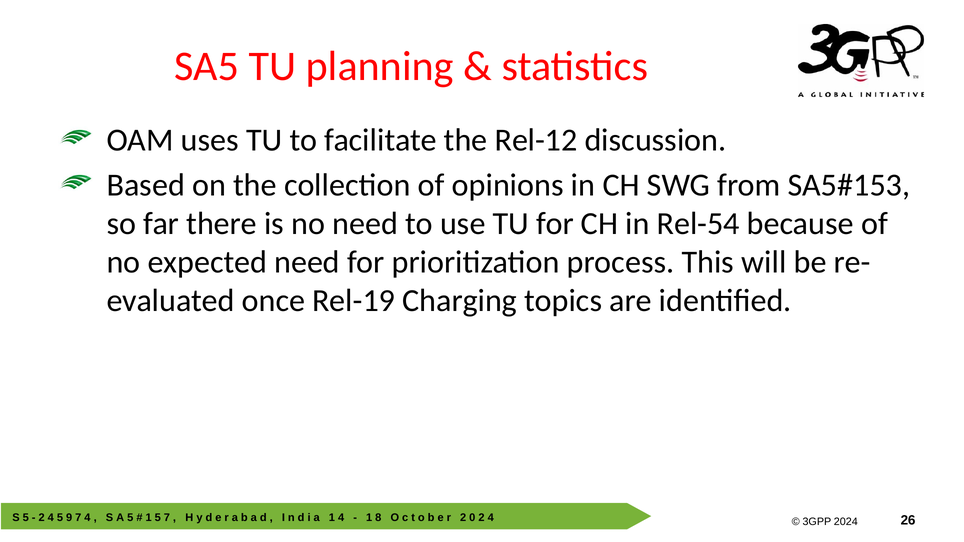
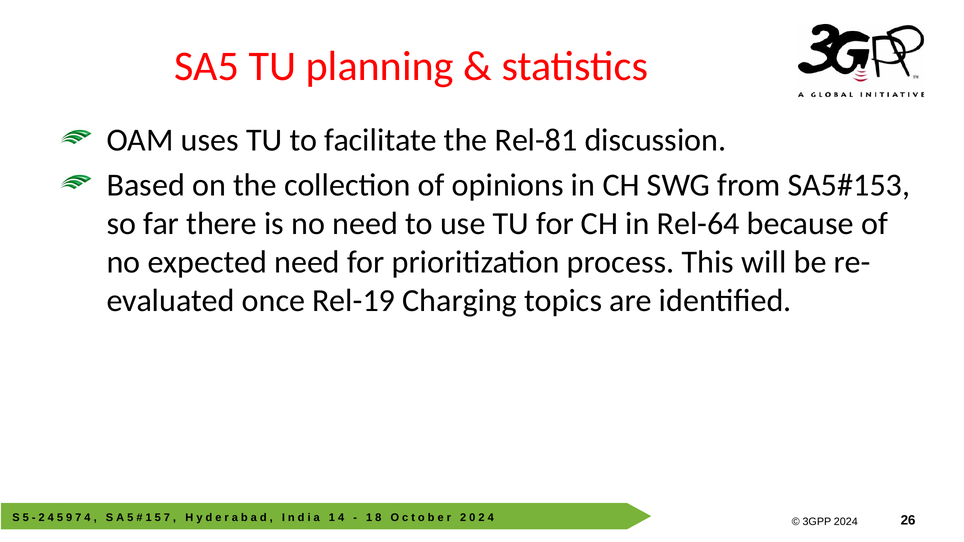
Rel-12: Rel-12 -> Rel-81 (536, 140)
Rel-54: Rel-54 -> Rel-64 (698, 224)
